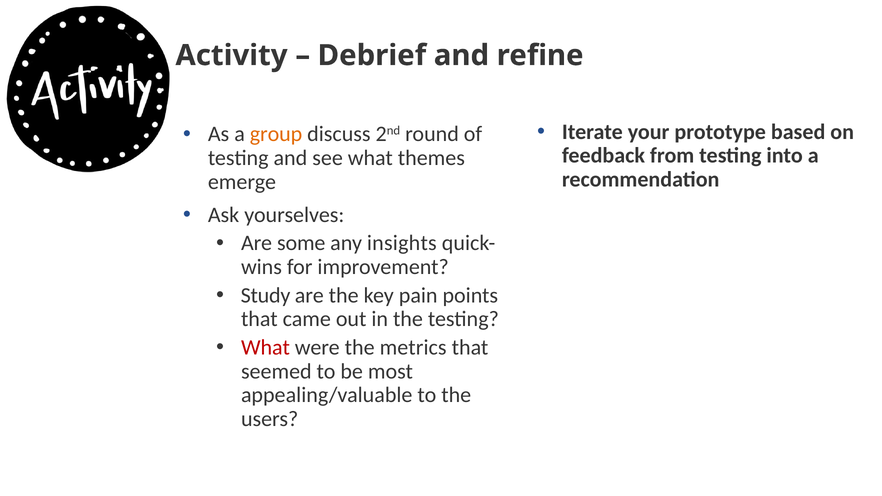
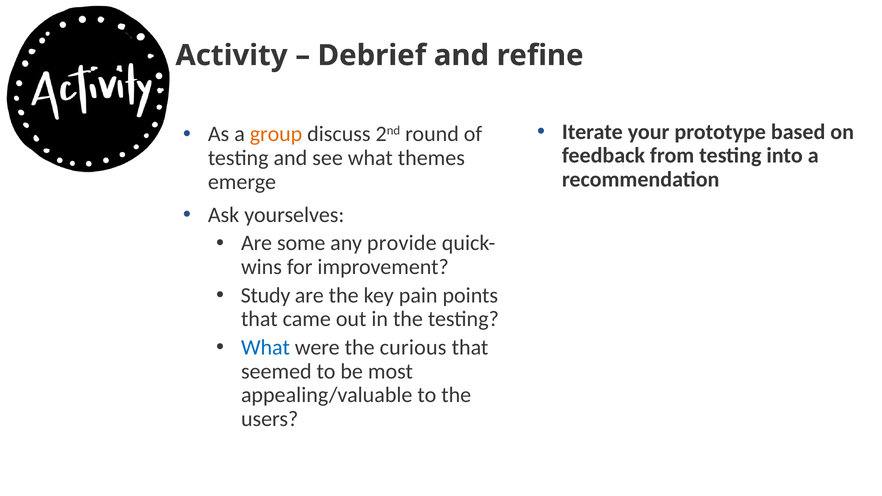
insights: insights -> provide (402, 243)
What colour: red -> blue (265, 348)
metrics: metrics -> curious (413, 348)
